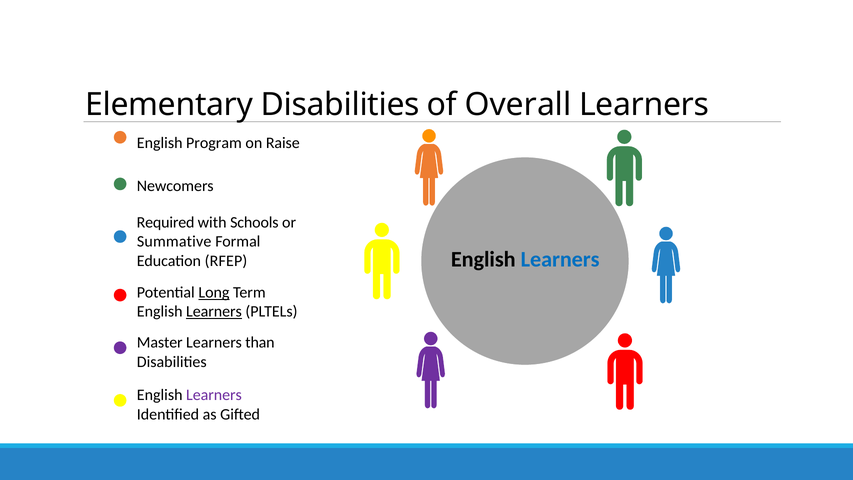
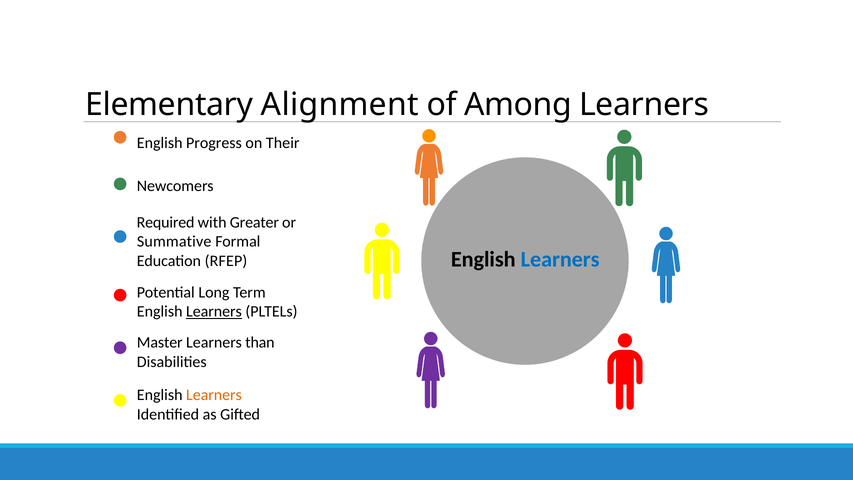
Elementary Disabilities: Disabilities -> Alignment (340, 105)
Overall: Overall -> Among (518, 105)
Program: Program -> Progress (214, 143)
Raise: Raise -> Their (283, 143)
Schools: Schools -> Greater (254, 222)
Long underline: present -> none (214, 292)
Learners colour: purple -> orange (214, 395)
